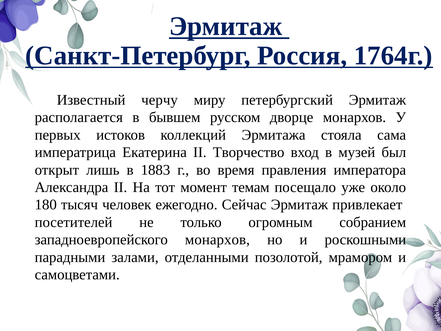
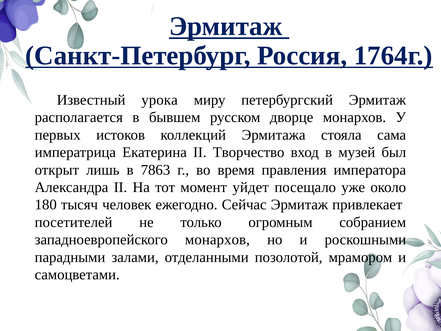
черчу: черчу -> урока (160, 100)
1883: 1883 -> 7863 (155, 170)
темам: темам -> уйдет (251, 187)
